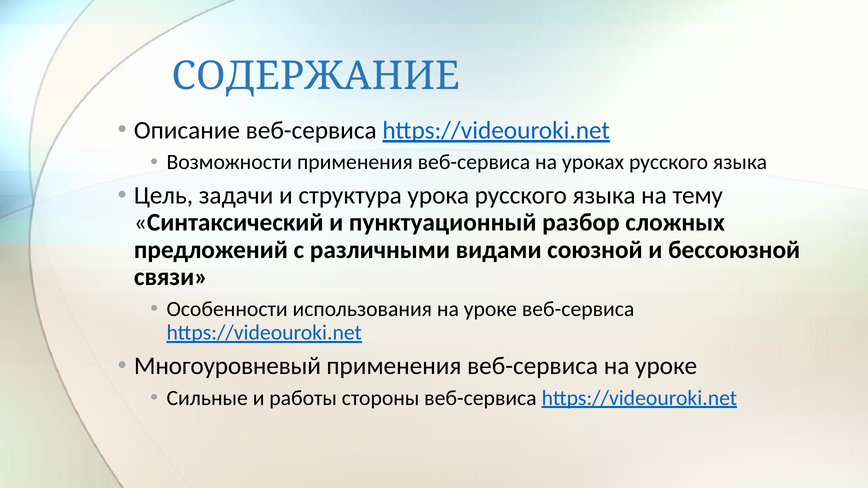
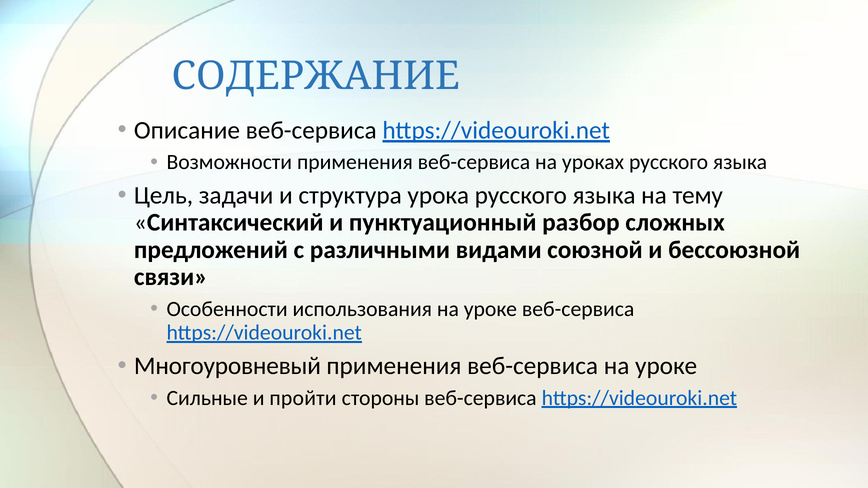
работы: работы -> пройти (303, 398)
